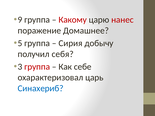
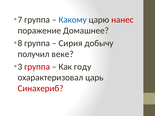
9: 9 -> 7 (20, 20)
Какому colour: red -> blue (73, 20)
5: 5 -> 8 (20, 43)
себя: себя -> веке (63, 54)
себе: себе -> году (83, 67)
Синахериб colour: blue -> red (41, 89)
